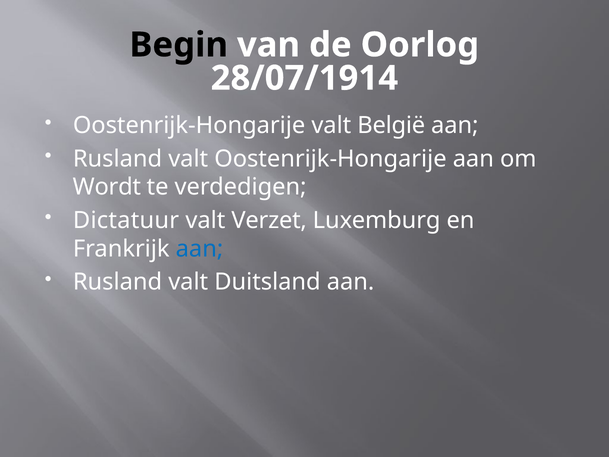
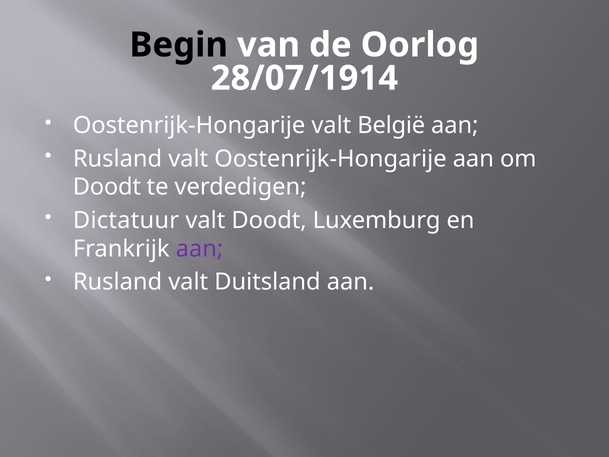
Wordt: Wordt -> Doodt (107, 187)
valt Verzet: Verzet -> Doodt (269, 220)
aan colour: blue -> purple (199, 249)
